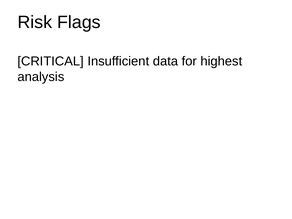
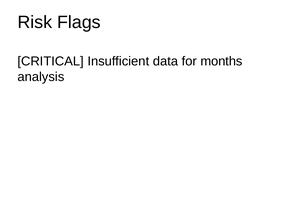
highest: highest -> months (221, 61)
